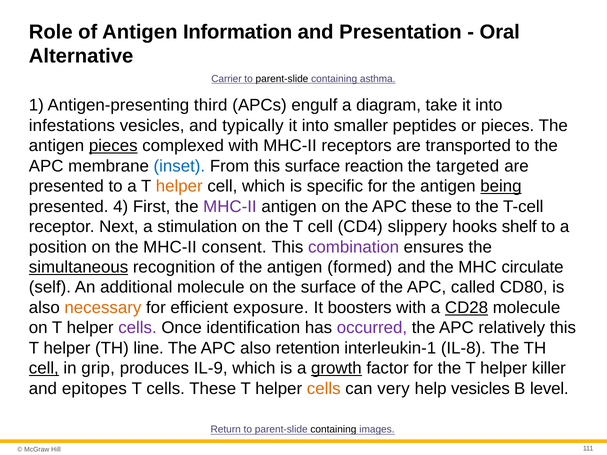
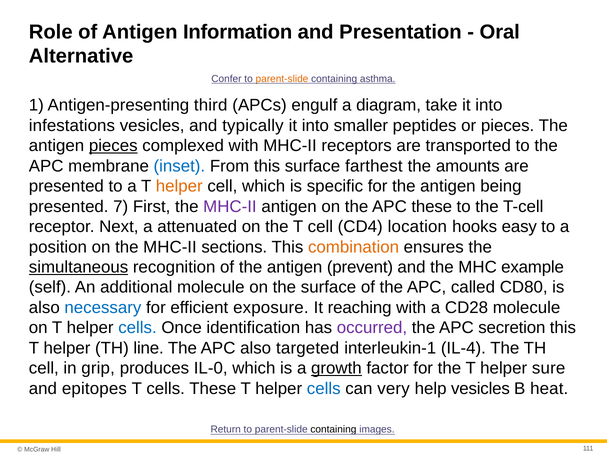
Carrier: Carrier -> Confer (226, 79)
parent-slide colour: black -> orange (282, 79)
reaction: reaction -> farthest (374, 166)
targeted: targeted -> amounts (468, 166)
being underline: present -> none (501, 186)
4: 4 -> 7 (121, 207)
stimulation: stimulation -> attenuated (197, 227)
slippery: slippery -> location (417, 227)
shelf: shelf -> easy (519, 227)
consent: consent -> sections (234, 247)
combination colour: purple -> orange (354, 247)
formed: formed -> prevent (360, 267)
circulate: circulate -> example (533, 267)
necessary colour: orange -> blue (103, 308)
boosters: boosters -> reaching (360, 308)
CD28 underline: present -> none (467, 308)
cells colour: purple -> blue (138, 328)
relatively: relatively -> secretion (512, 328)
retention: retention -> targeted (308, 348)
IL-8: IL-8 -> IL-4 (463, 348)
cell underline: present -> none (44, 369)
IL-9: IL-9 -> IL-0 (211, 369)
killer: killer -> sure (549, 369)
cells colour: orange -> blue (324, 389)
level: level -> heat (549, 389)
